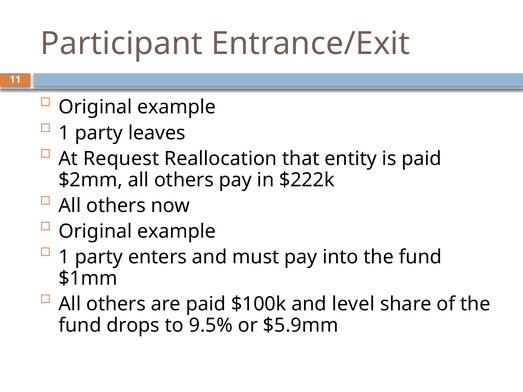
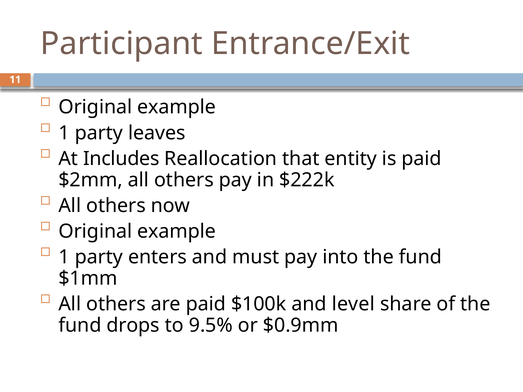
Request: Request -> Includes (121, 159)
$5.9mm: $5.9mm -> $0.9mm (301, 326)
